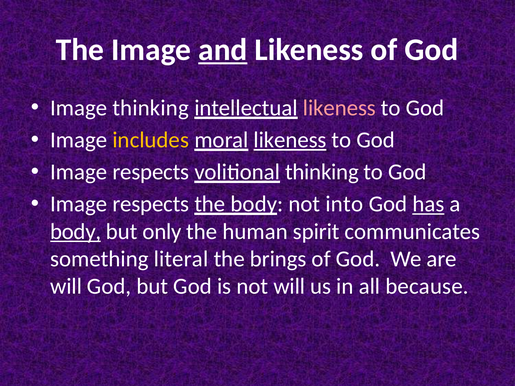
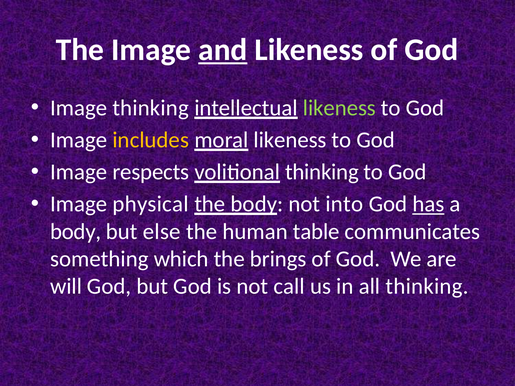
likeness colour: pink -> light green (339, 108)
likeness underline: present -> none (290, 140)
respects: respects -> physical (151, 204)
body underline: present -> none (76, 232)
only: only -> else (162, 232)
spirit: spirit -> table (316, 232)
literal: literal -> which (181, 259)
not will: will -> call (289, 287)
all because: because -> thinking (427, 287)
